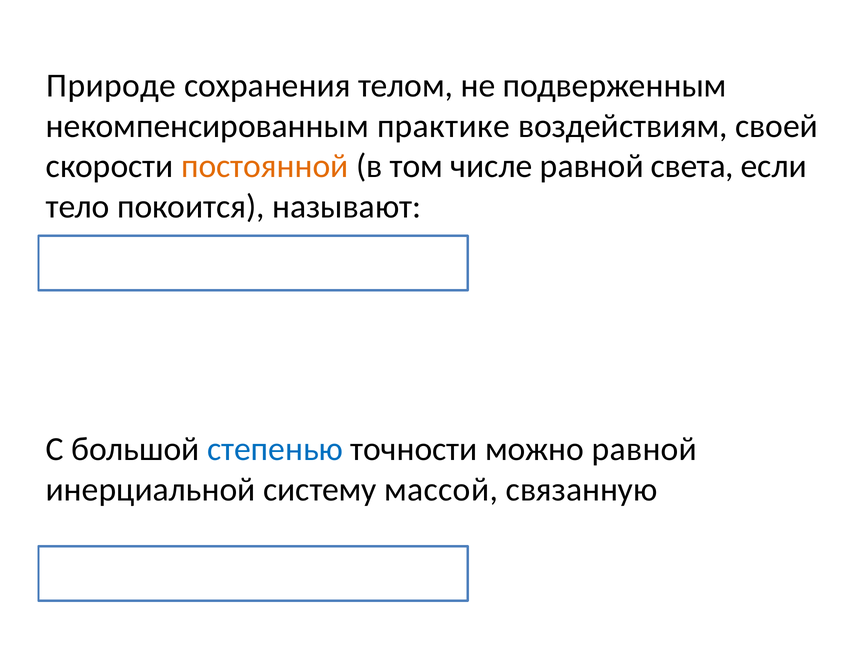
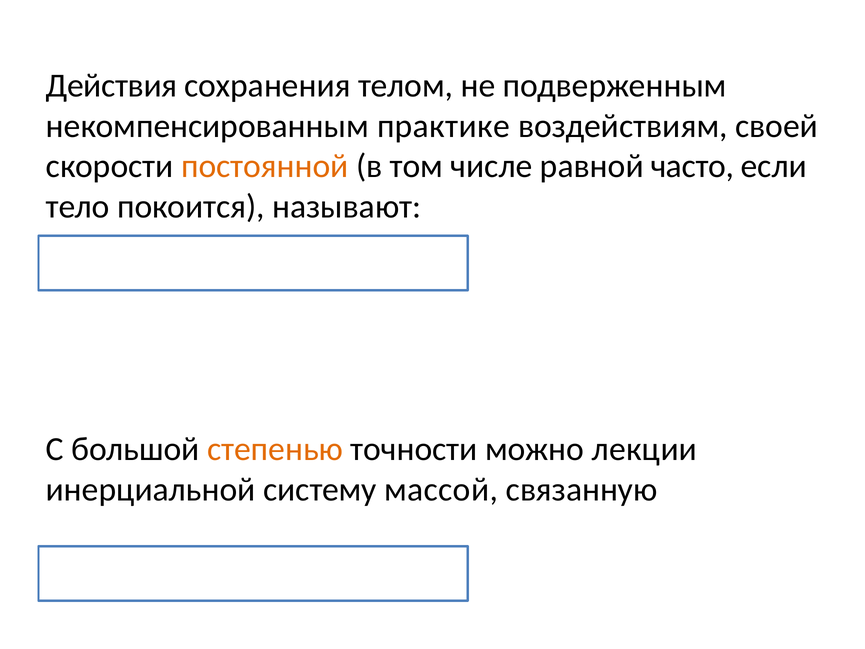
Природе: Природе -> Действия (112, 85)
света: света -> часто (692, 166)
степенью colour: blue -> orange (275, 449)
можно равной: равной -> лекции (644, 449)
